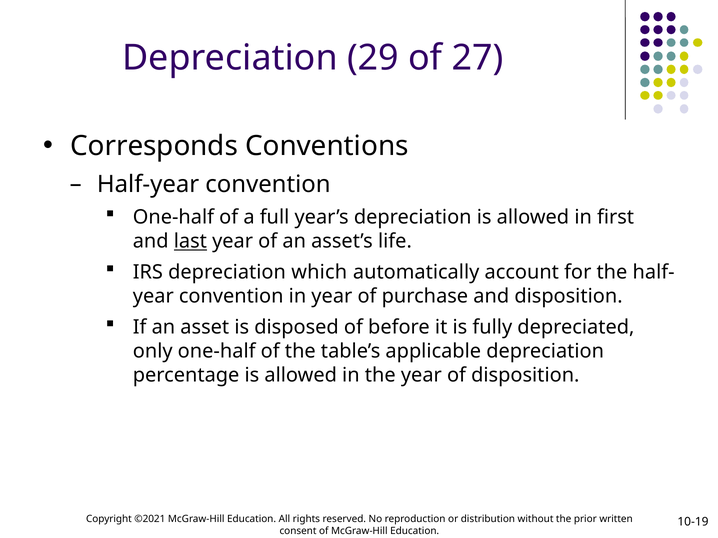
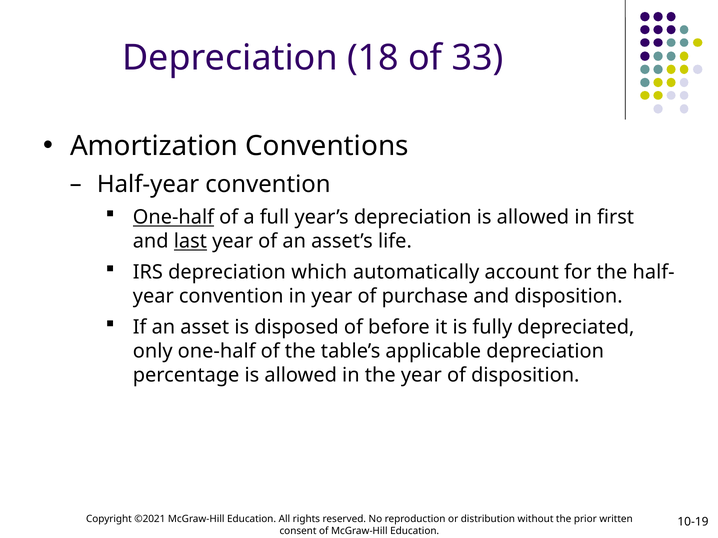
29: 29 -> 18 (373, 58)
27: 27 -> 33 (478, 58)
Corresponds: Corresponds -> Amortization (154, 146)
One-half underline: none -> present (173, 218)
